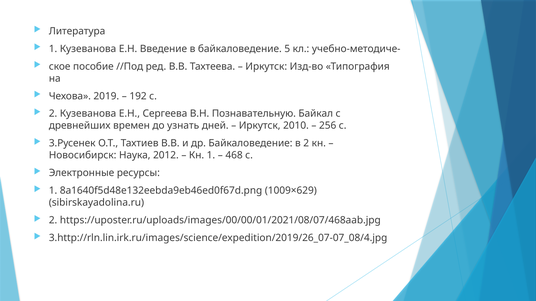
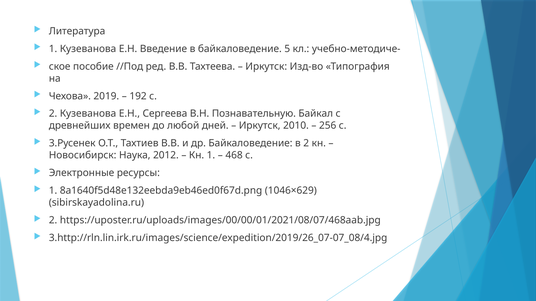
узнать: узнать -> любой (183, 126)
1009×629: 1009×629 -> 1046×629 (291, 191)
